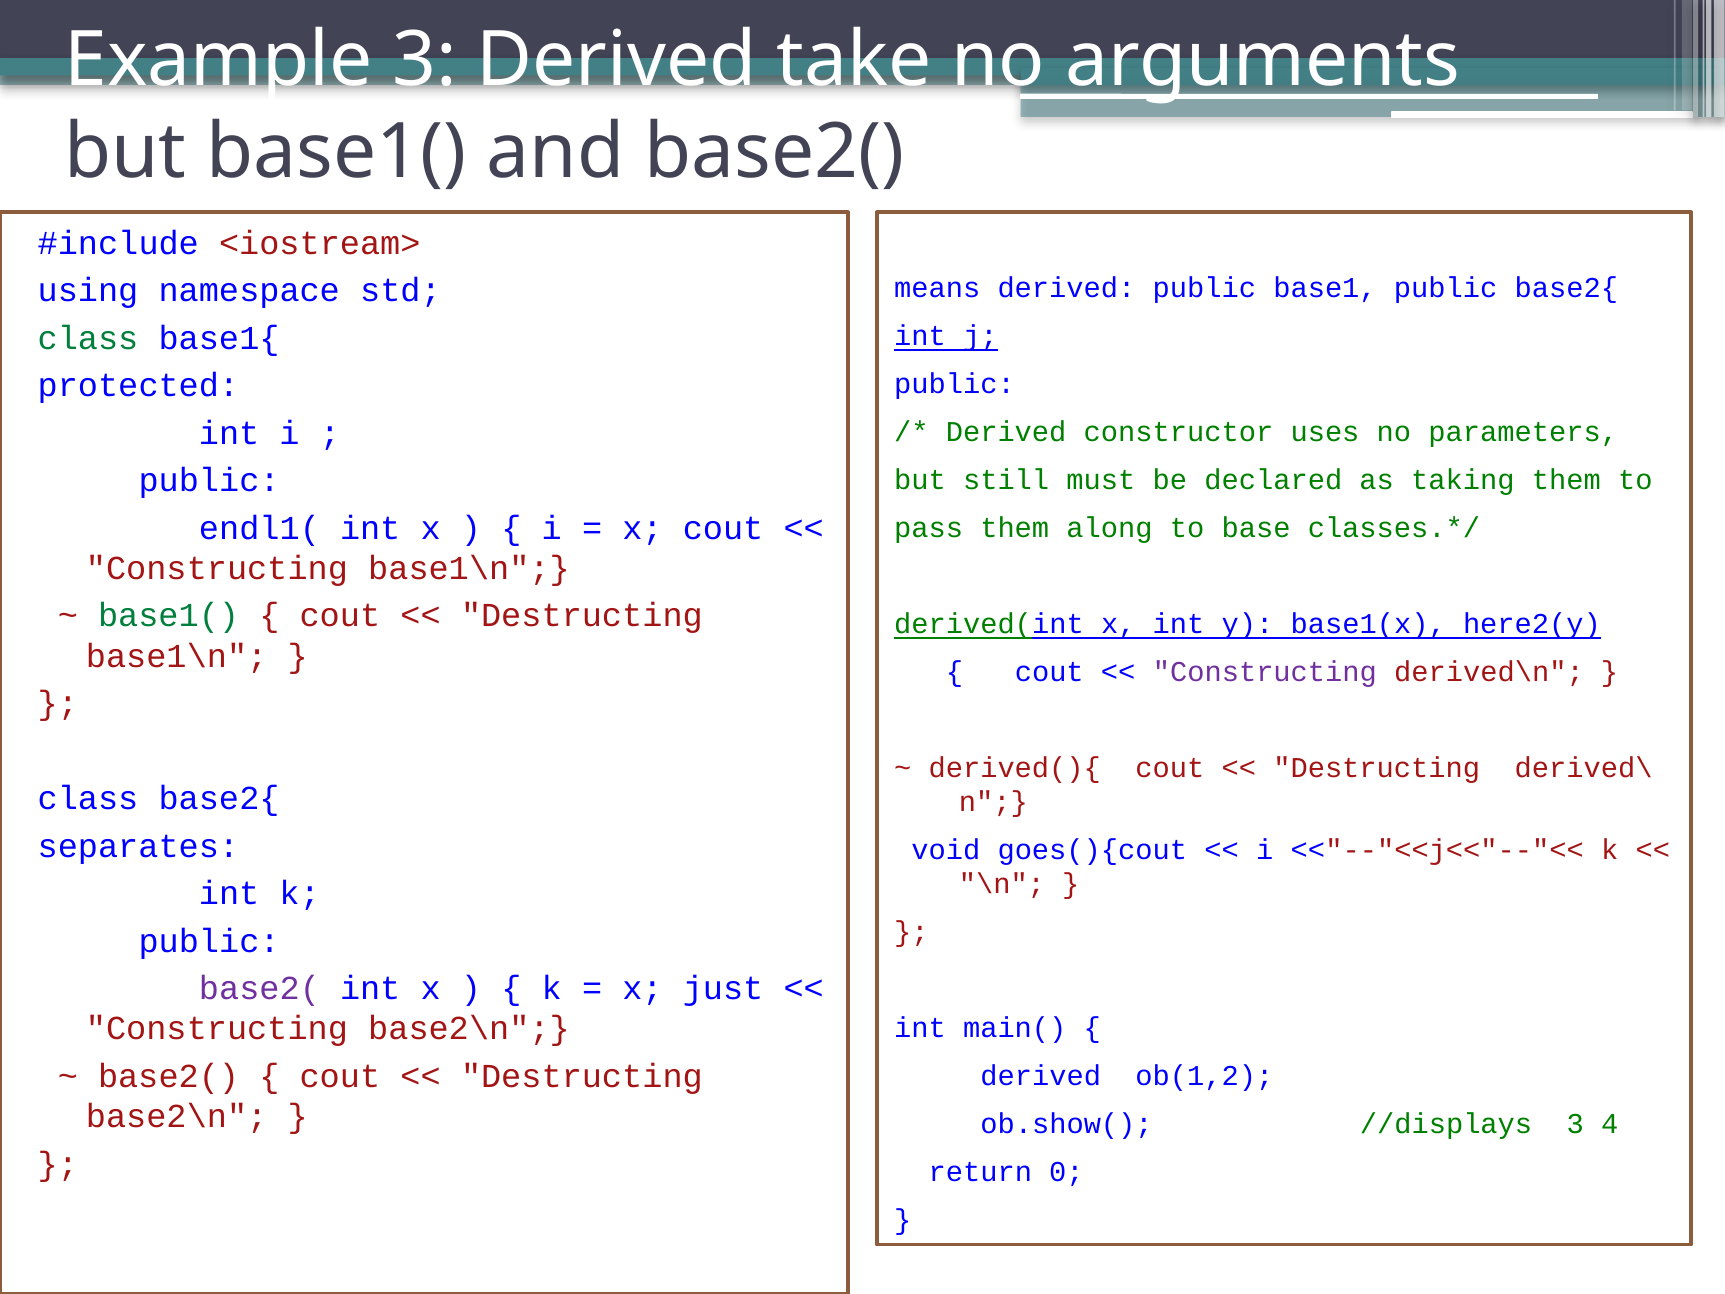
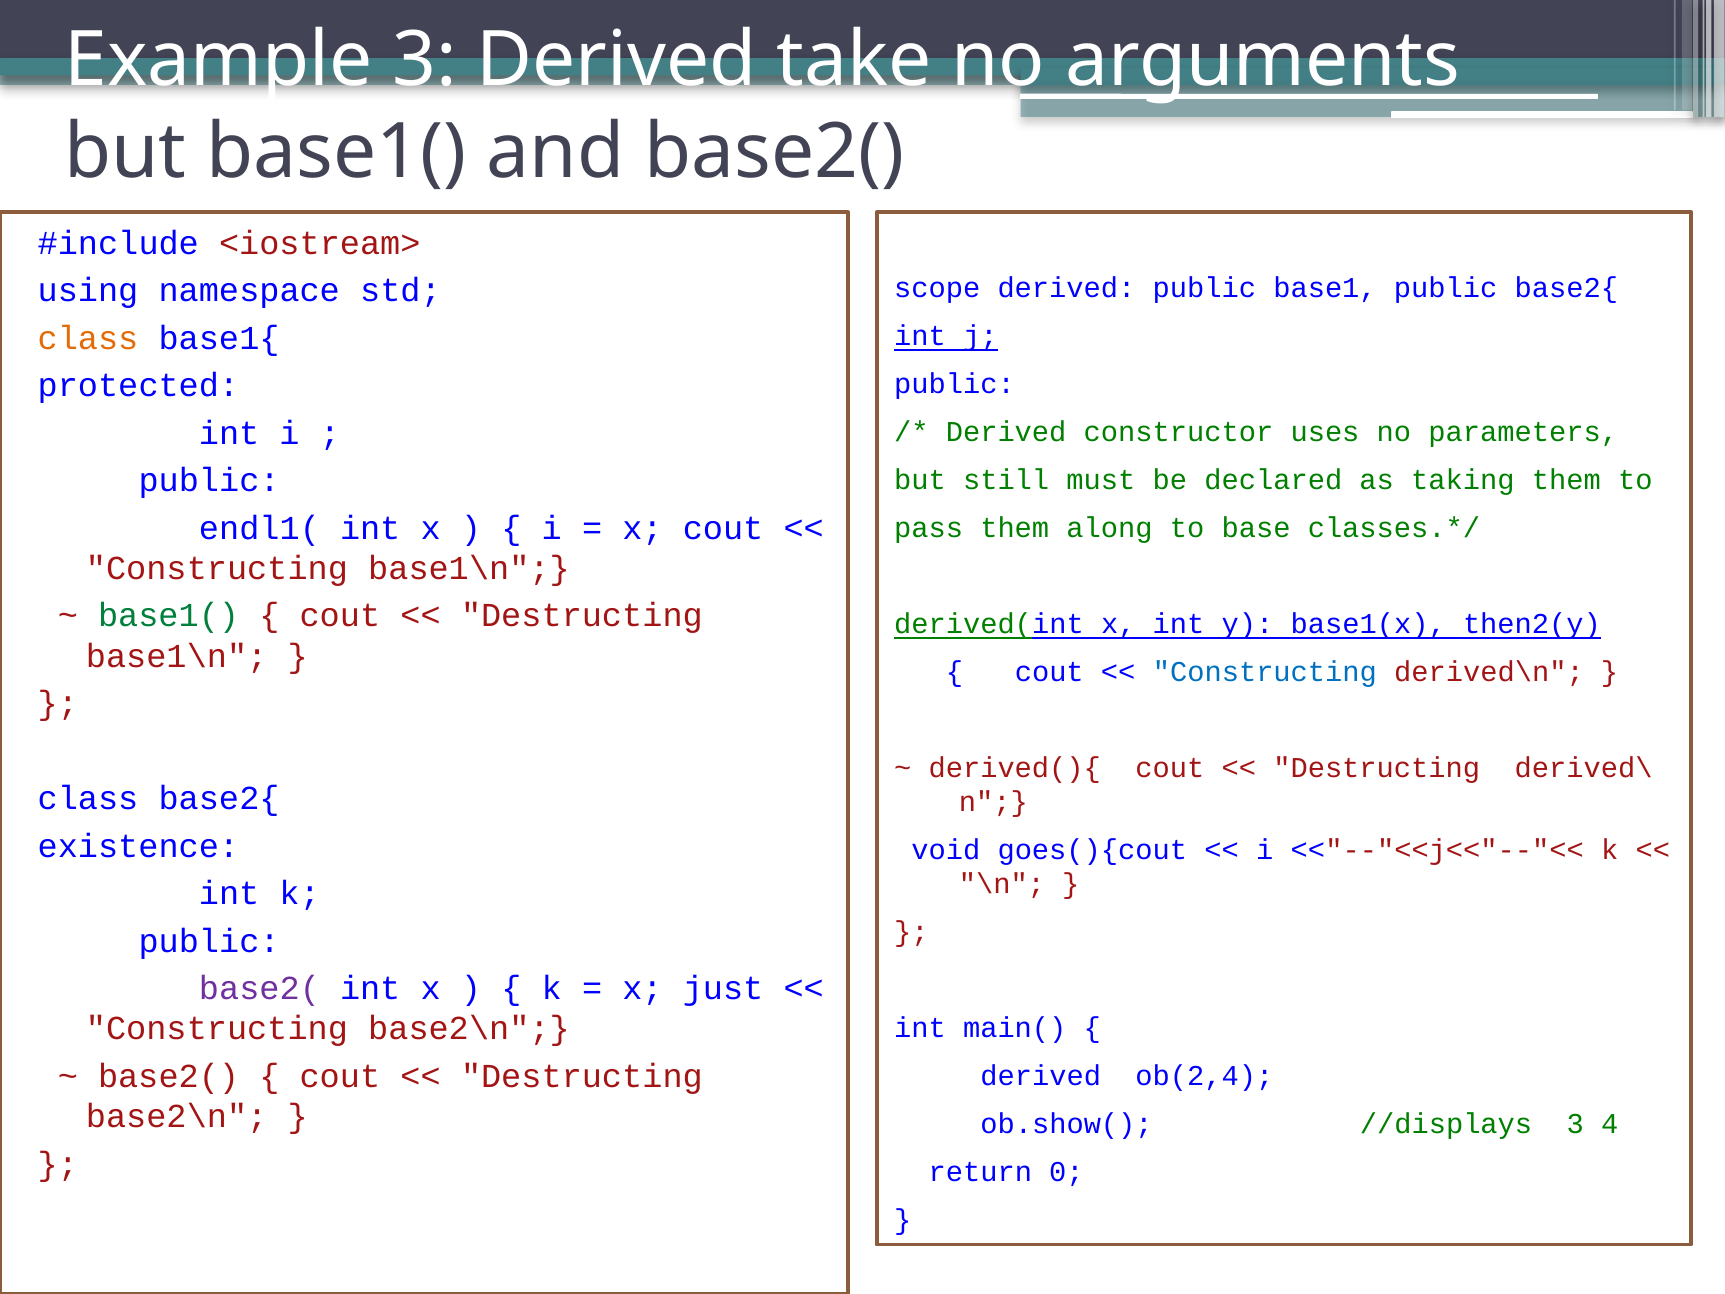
means: means -> scope (937, 288)
class colour: green -> orange (88, 338)
here2(y: here2(y -> then2(y (1532, 624)
Constructing colour: purple -> blue (1265, 671)
separates: separates -> existence (138, 846)
ob(1,2: ob(1,2 -> ob(2,4 (1204, 1076)
